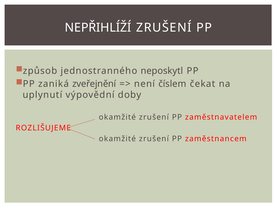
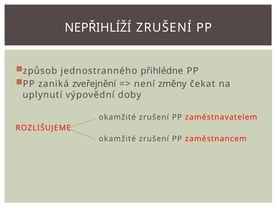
neposkytl: neposkytl -> přihlédne (162, 71)
číslem: číslem -> změny (172, 84)
